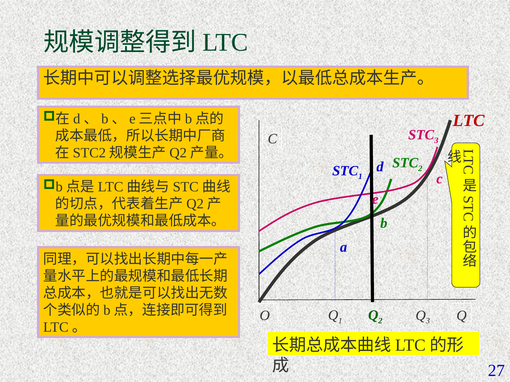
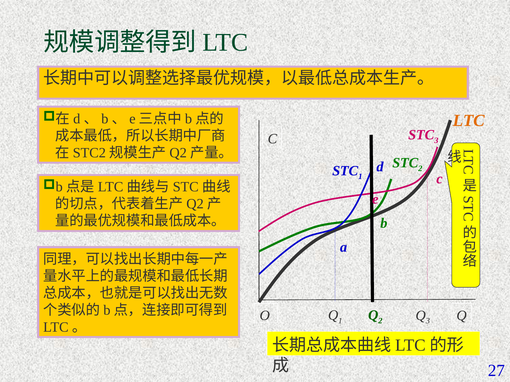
LTC colour: red -> orange (469, 121)
